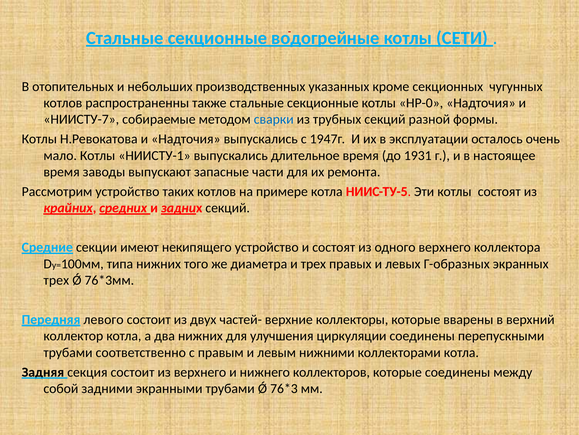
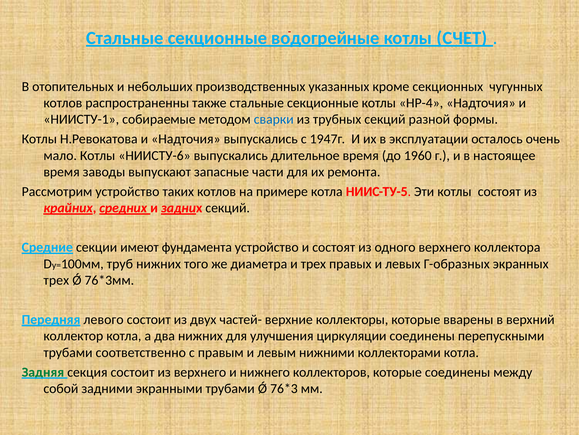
СЕТИ: СЕТИ -> СЧЕТ (462, 38)
НР-0: НР-0 -> НР-4 (421, 103)
НИИСТУ-7: НИИСТУ-7 -> НИИСТУ-1 (81, 119)
НИИСТУ-1: НИИСТУ-1 -> НИИСТУ-6 (155, 155)
1931: 1931 -> 1960 (418, 155)
некипящего: некипящего -> фундамента (197, 247)
типа: типа -> труб (120, 263)
Задняя colour: black -> green (43, 372)
